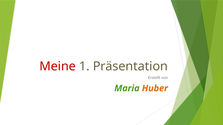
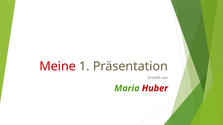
Huber colour: orange -> red (155, 89)
